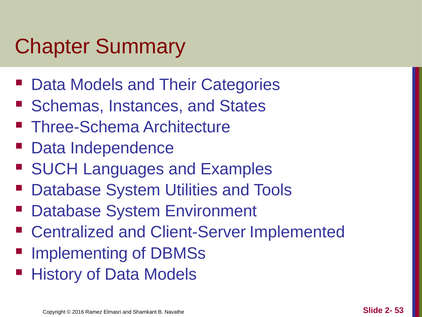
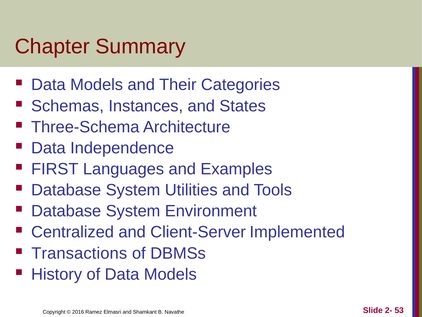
SUCH: SUCH -> FIRST (55, 169)
Implementing: Implementing -> Transactions (79, 253)
